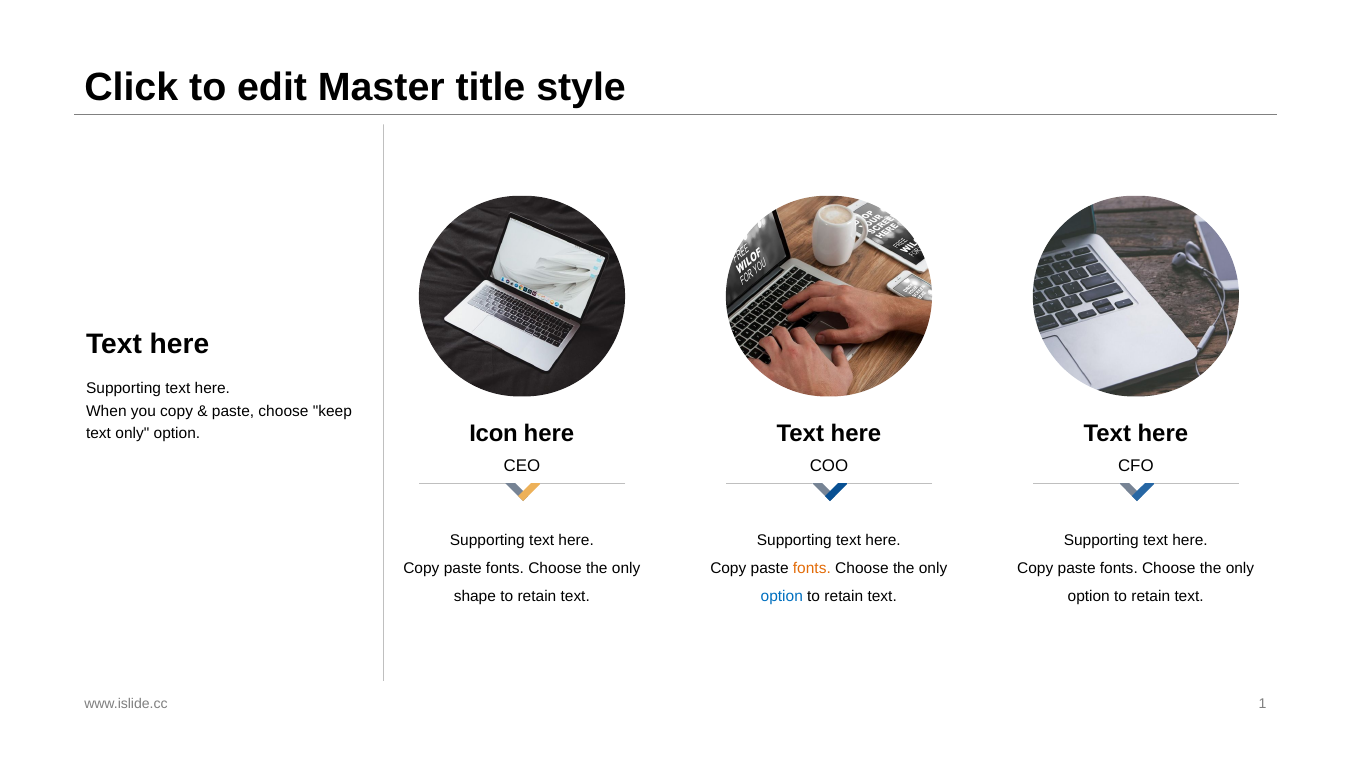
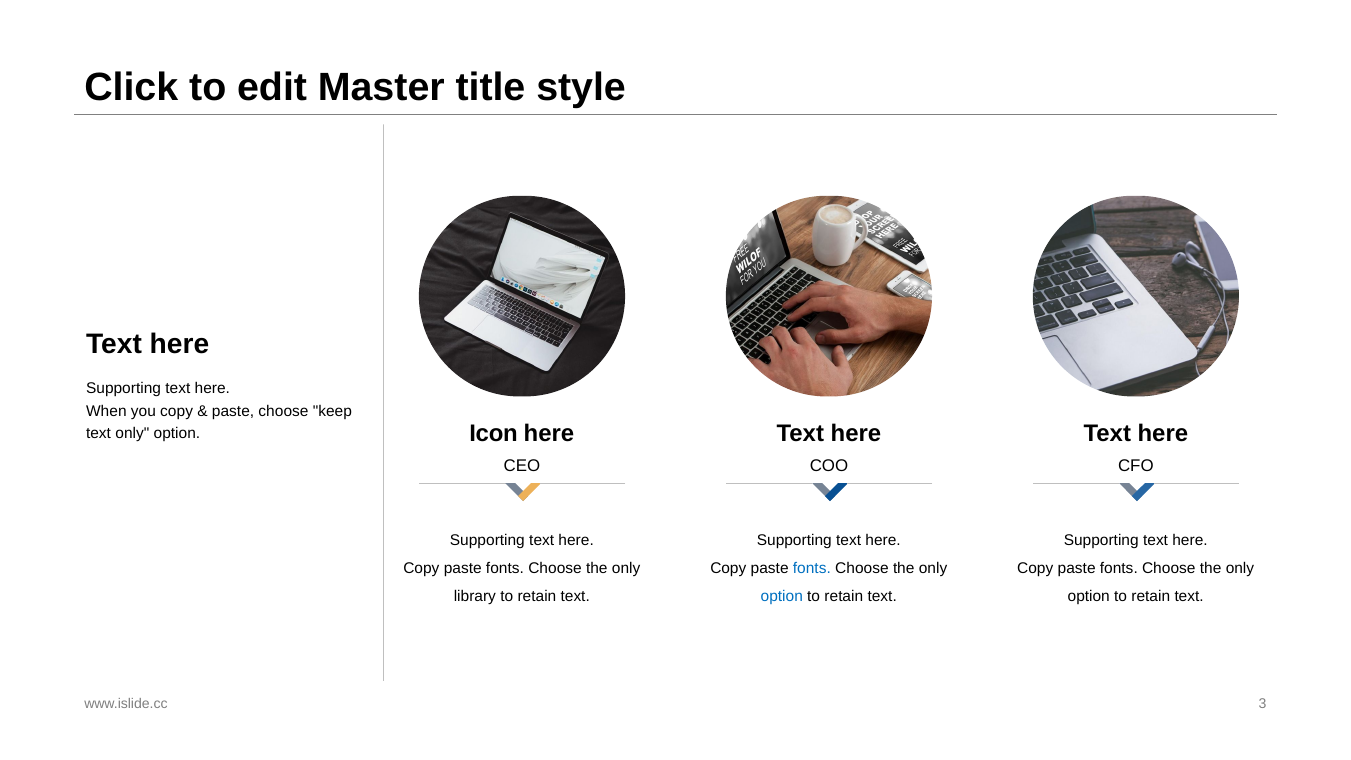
fonts colour: orange -> blue (812, 568)
shape: shape -> library (475, 596)
1: 1 -> 3 (1263, 704)
